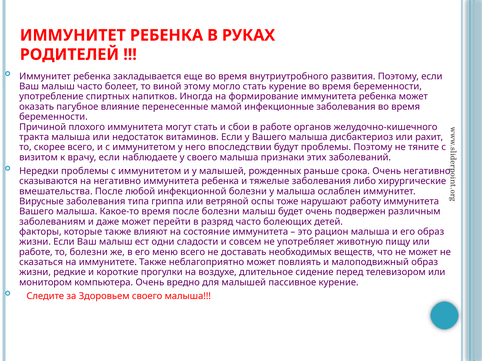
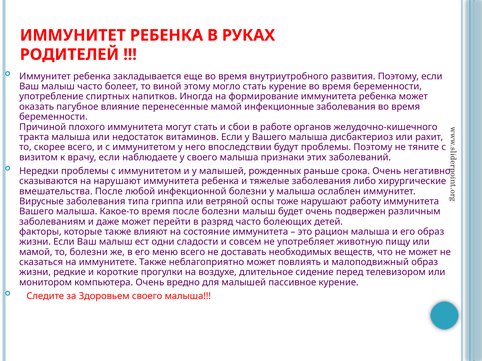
на негативно: негативно -> нарушают (117, 181)
работе: работе -> мамой (36, 252)
